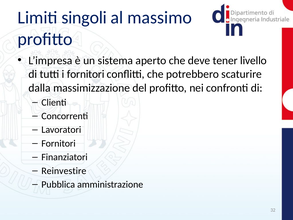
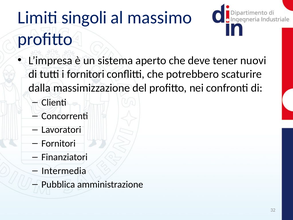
livello: livello -> nuovi (253, 60)
Reinvestire: Reinvestire -> Intermedia (64, 171)
